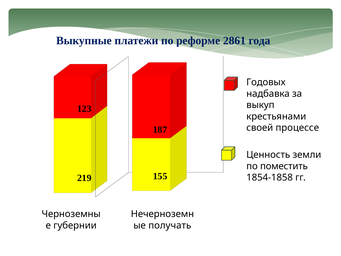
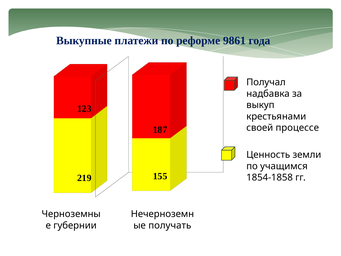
2861: 2861 -> 9861 (234, 40)
Годовых: Годовых -> Получал (266, 82)
поместить: поместить -> учащимся (284, 166)
